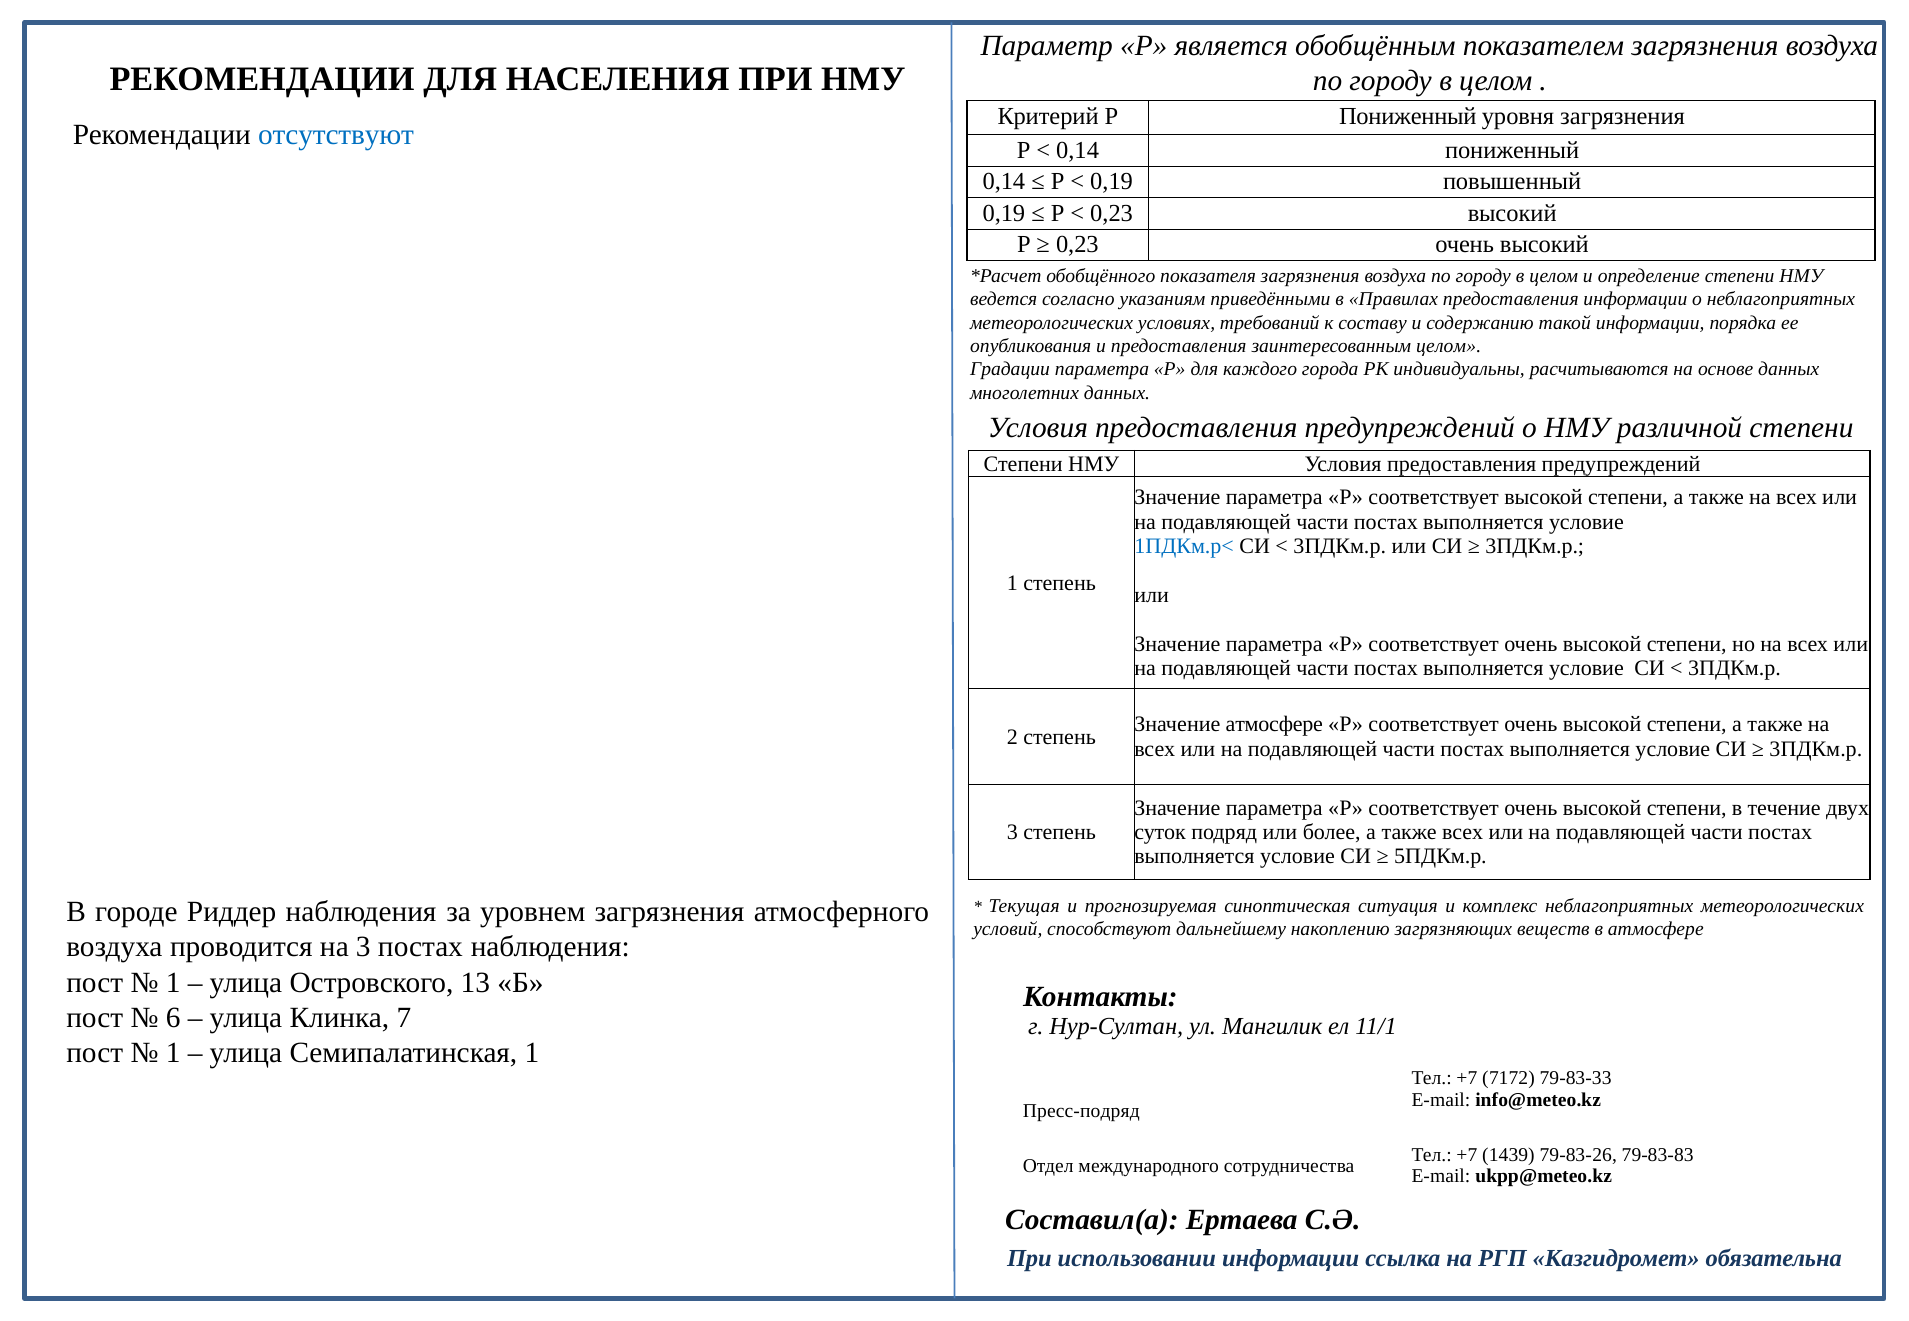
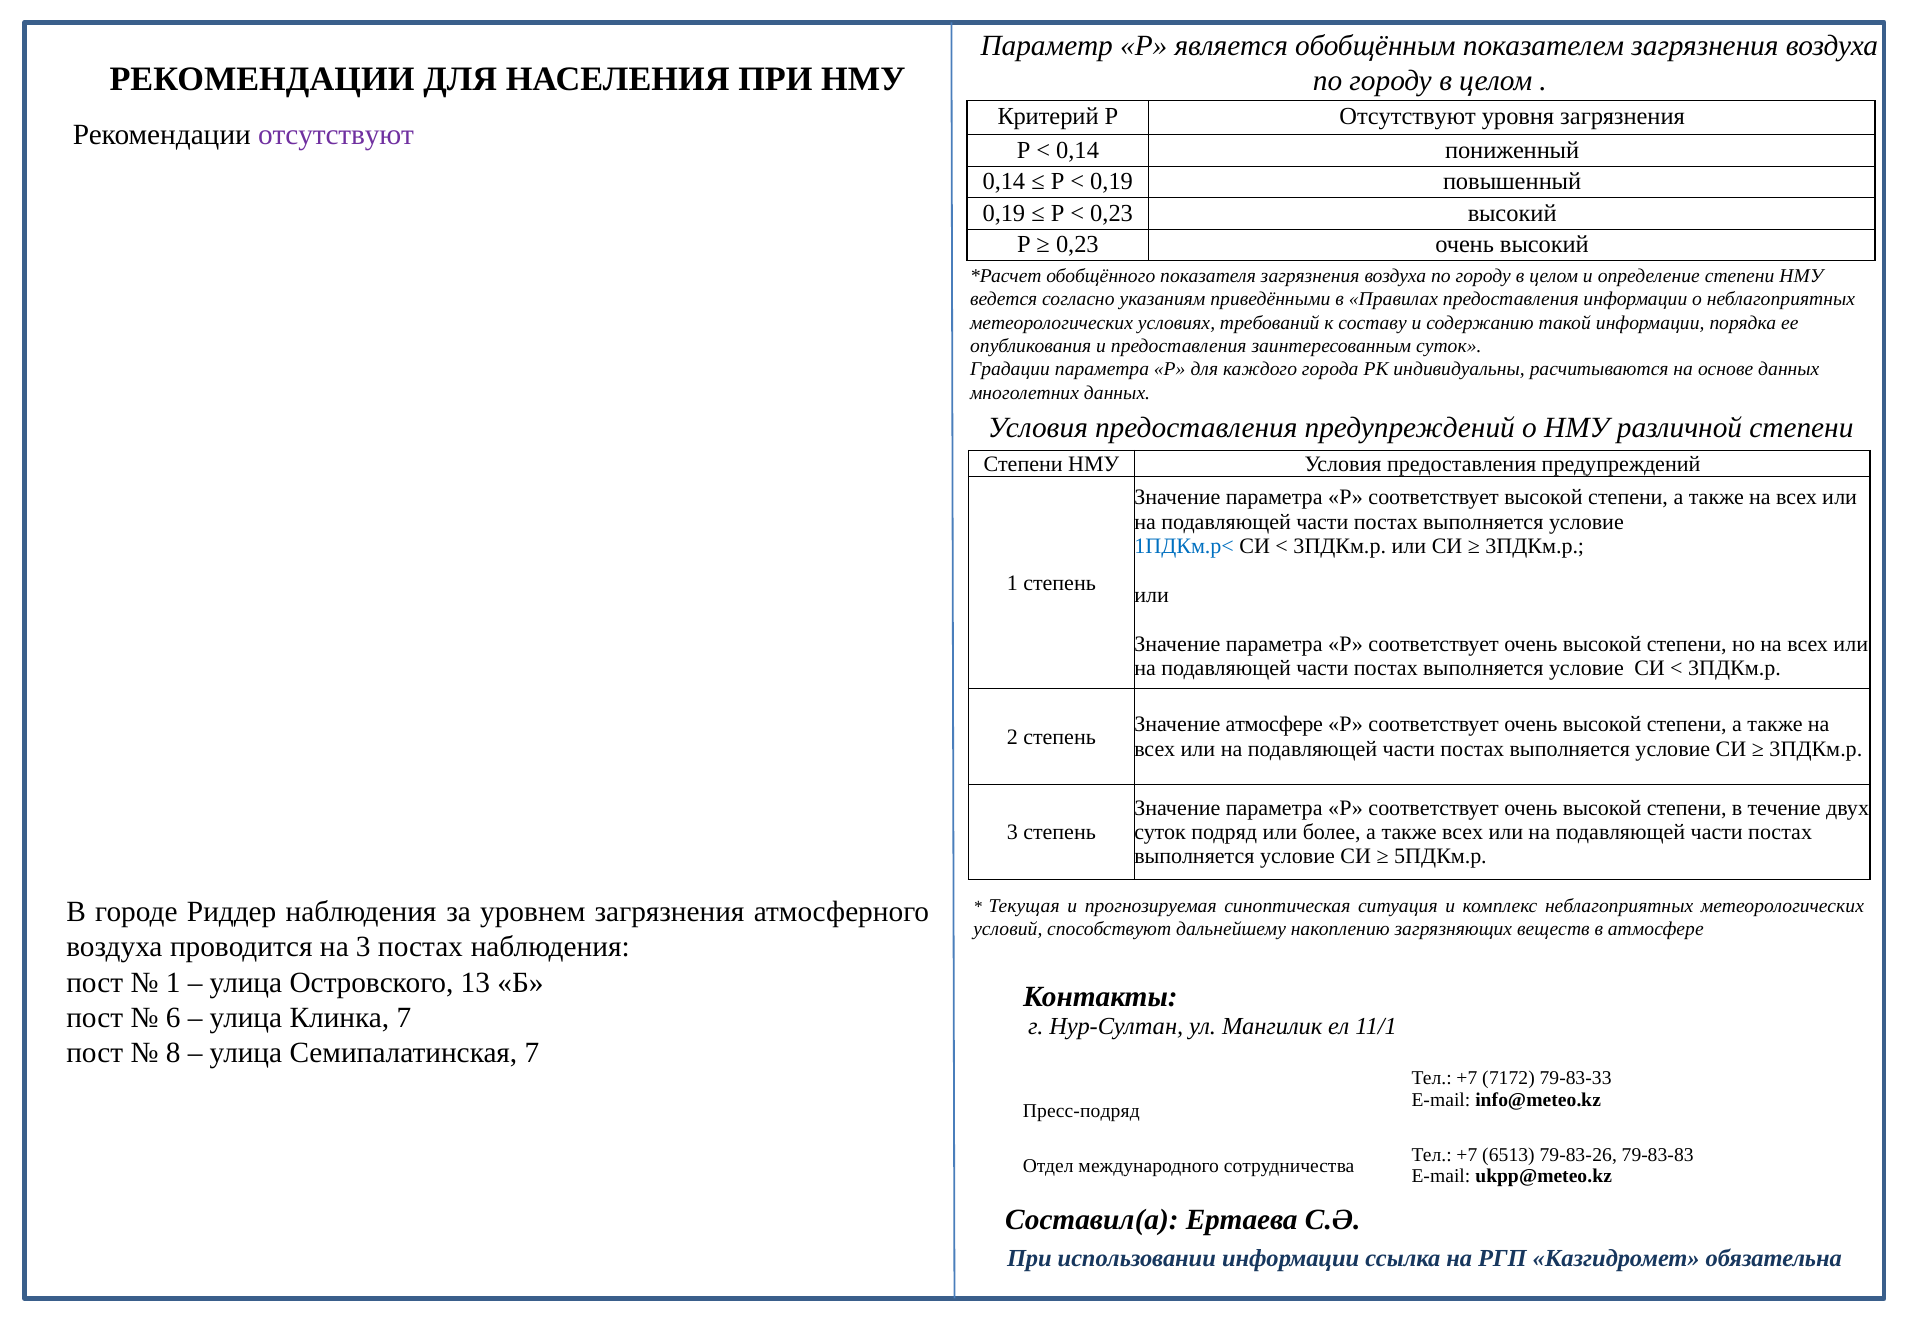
Р Пониженный: Пониженный -> Отсутствуют (1408, 116)
отсутствуют colour: blue -> purple (336, 135)
заинтересованным целом: целом -> суток (1449, 346)
1: 1 -> 8 (173, 1053)
Семипалатинская 1: 1 -> 7 (532, 1053)
1439: 1439 -> 6513 (1508, 1155)
